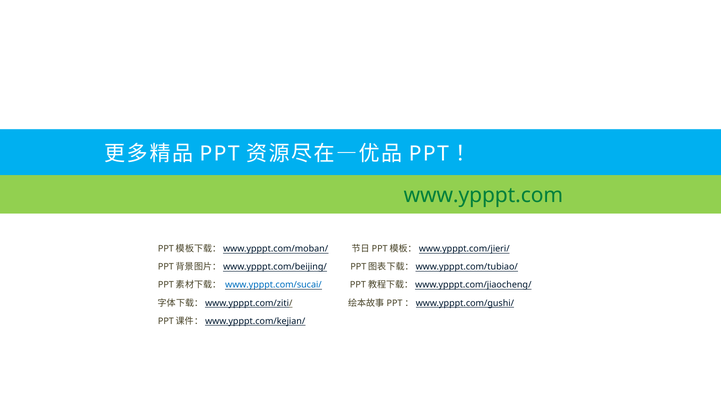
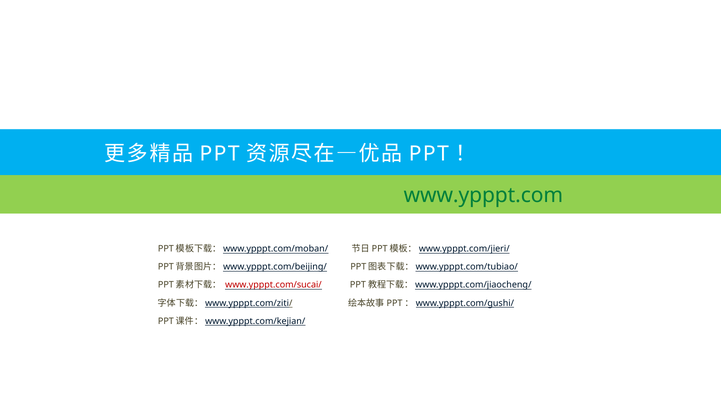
www.ypppt.com/sucai/ colour: blue -> red (273, 285)
